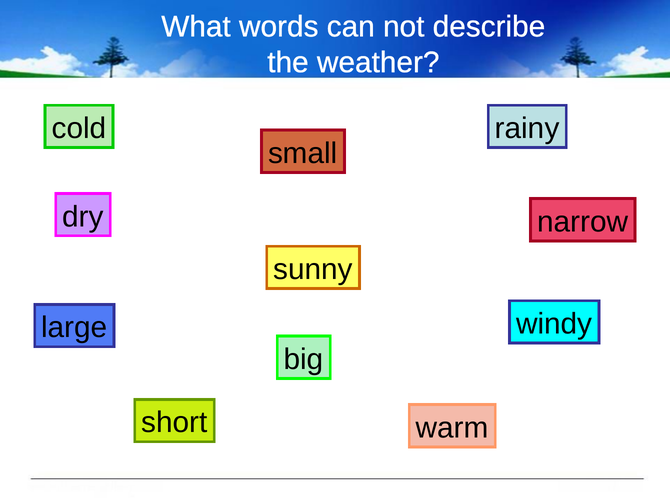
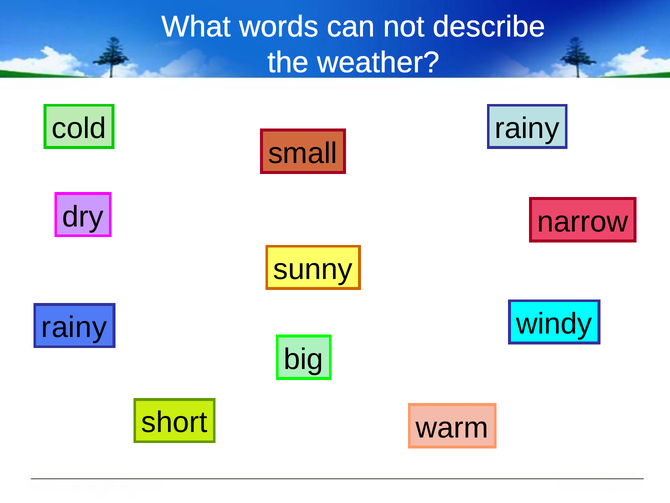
large: large -> rainy (74, 327)
